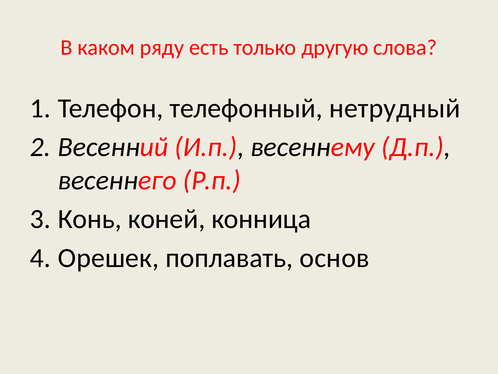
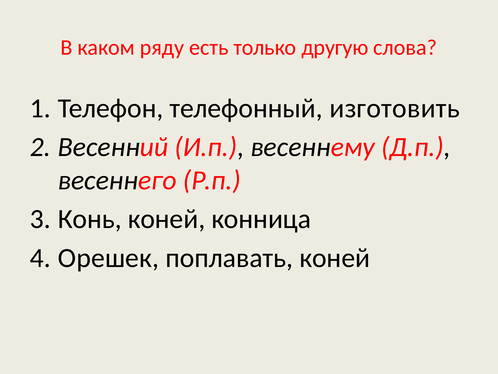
нетрудный: нетрудный -> изготовить (395, 108)
поплавать основ: основ -> коней (335, 258)
